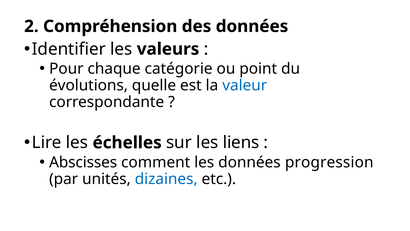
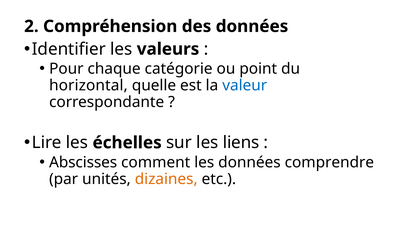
évolutions: évolutions -> horizontal (88, 85)
progression: progression -> comprendre (329, 162)
dizaines colour: blue -> orange (166, 179)
